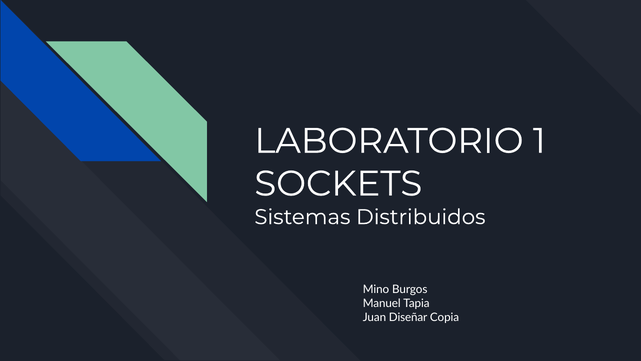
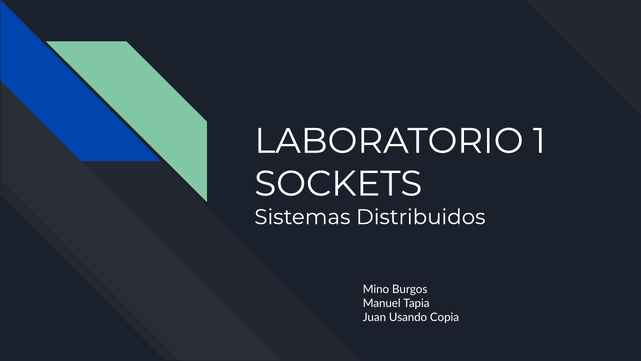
Diseñar: Diseñar -> Usando (408, 317)
